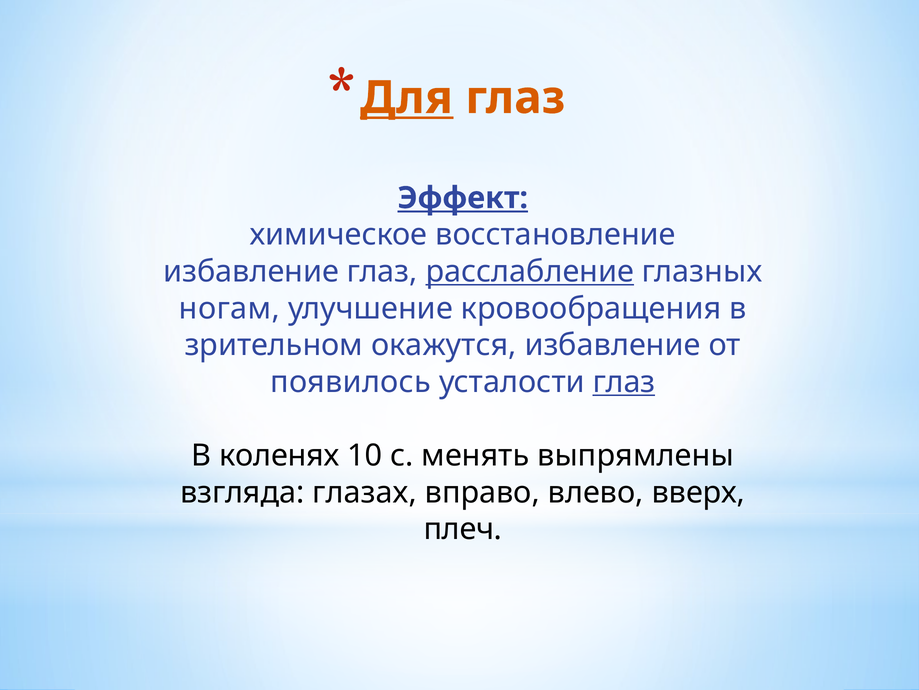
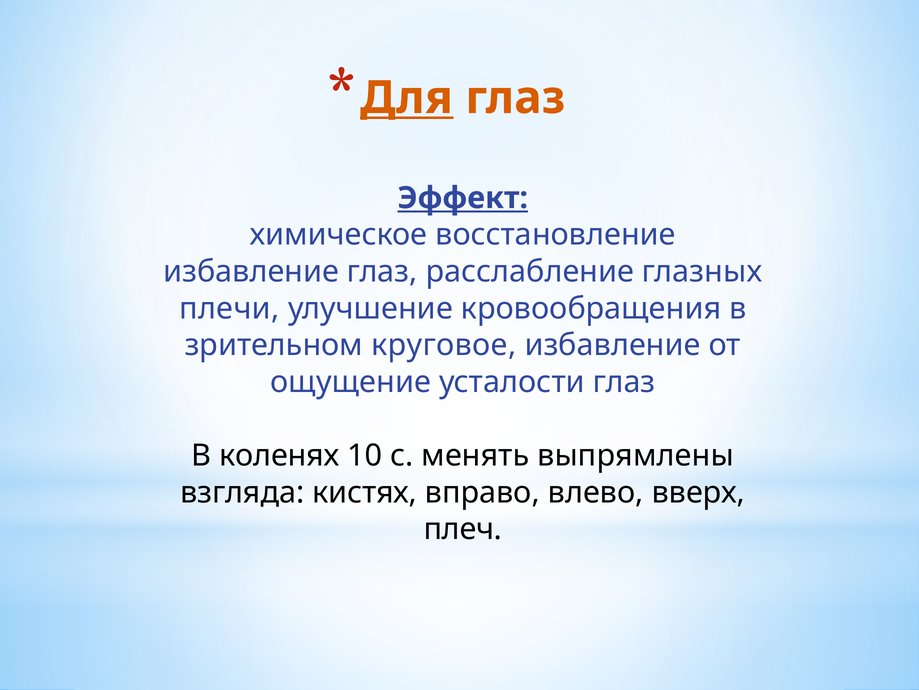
расслабление underline: present -> none (530, 271)
ногам: ногам -> плечи (229, 308)
окажутся: окажутся -> круговое (444, 345)
появилось: появилось -> ощущение (351, 382)
глаз underline: present -> none (624, 382)
глазах: глазах -> кистях (365, 492)
